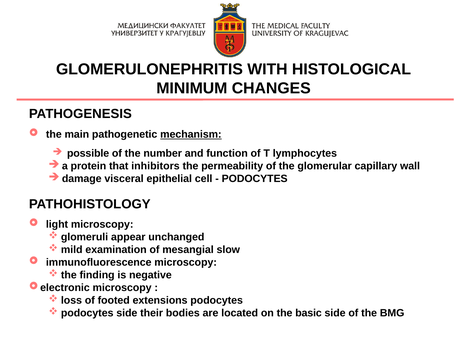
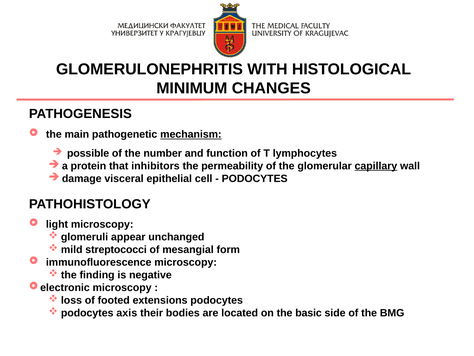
capillary underline: none -> present (376, 166)
examination: examination -> streptococci (116, 249)
slow: slow -> form (228, 249)
podocytes side: side -> axis (127, 313)
